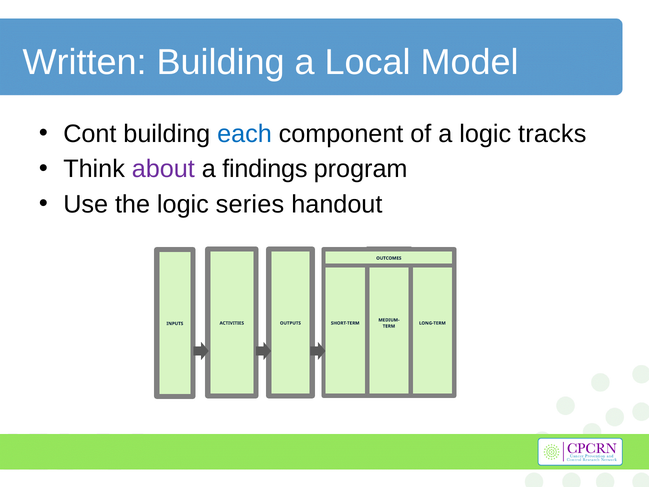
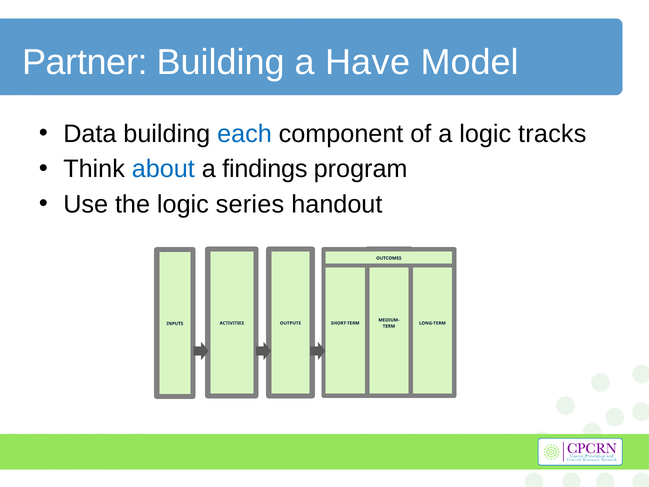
Written: Written -> Partner (85, 63)
Local: Local -> Have (368, 63)
Cont: Cont -> Data (90, 134)
about colour: purple -> blue (163, 169)
